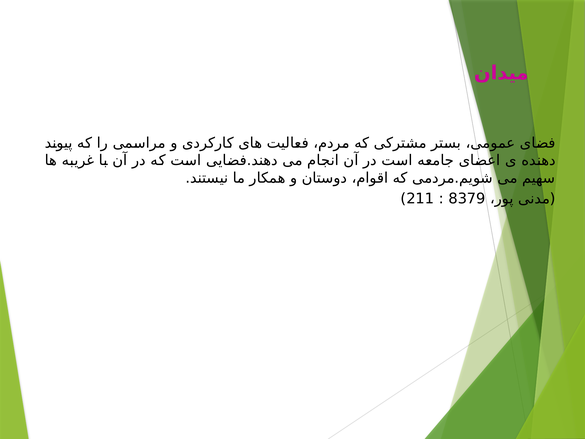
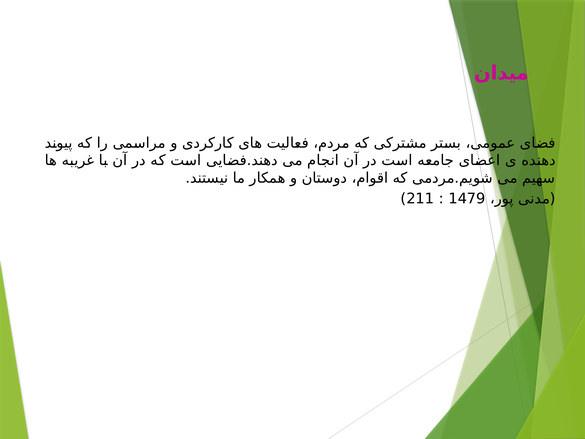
8379: 8379 -> 1479 (467, 198)
